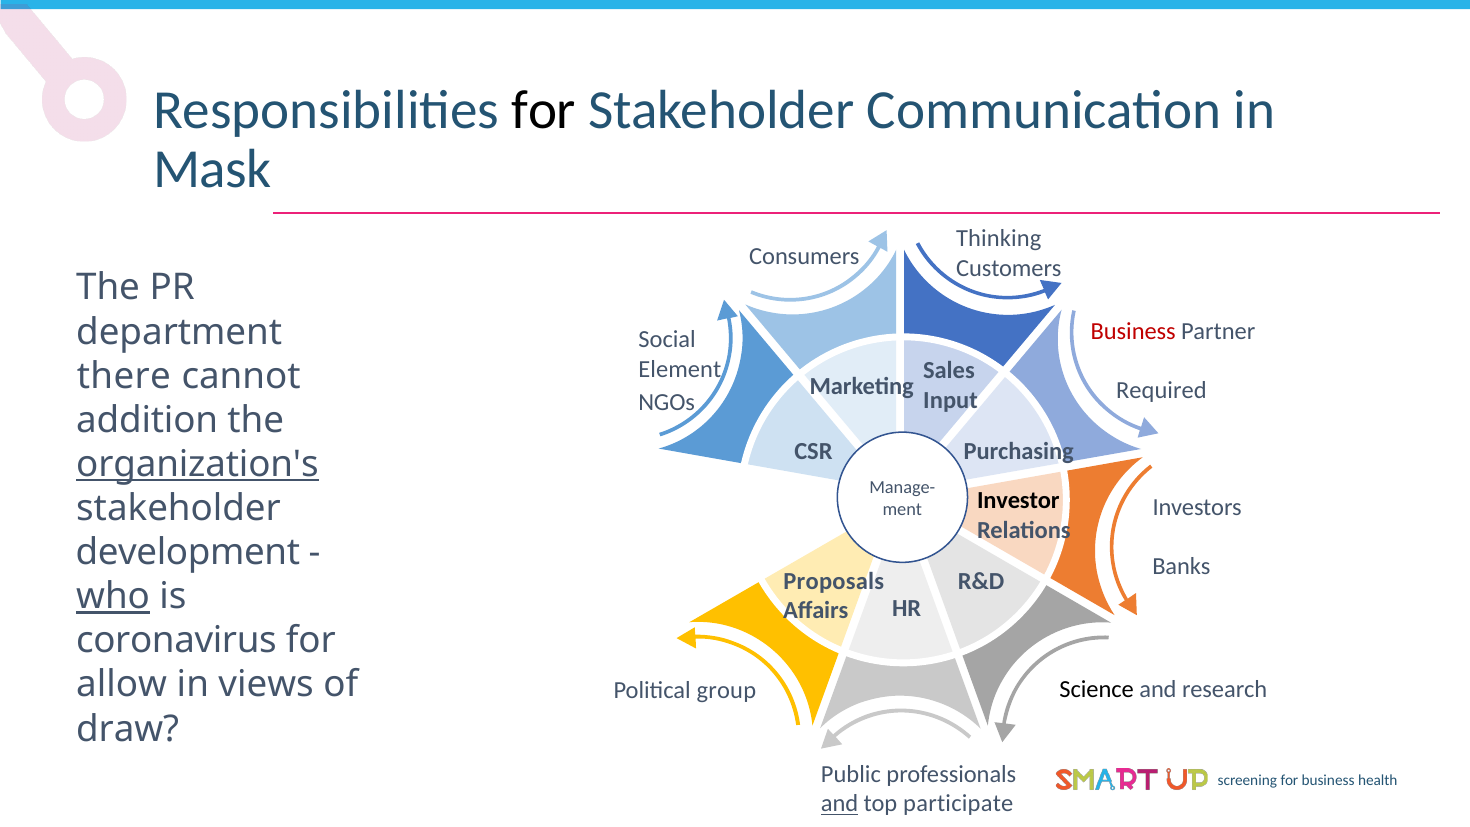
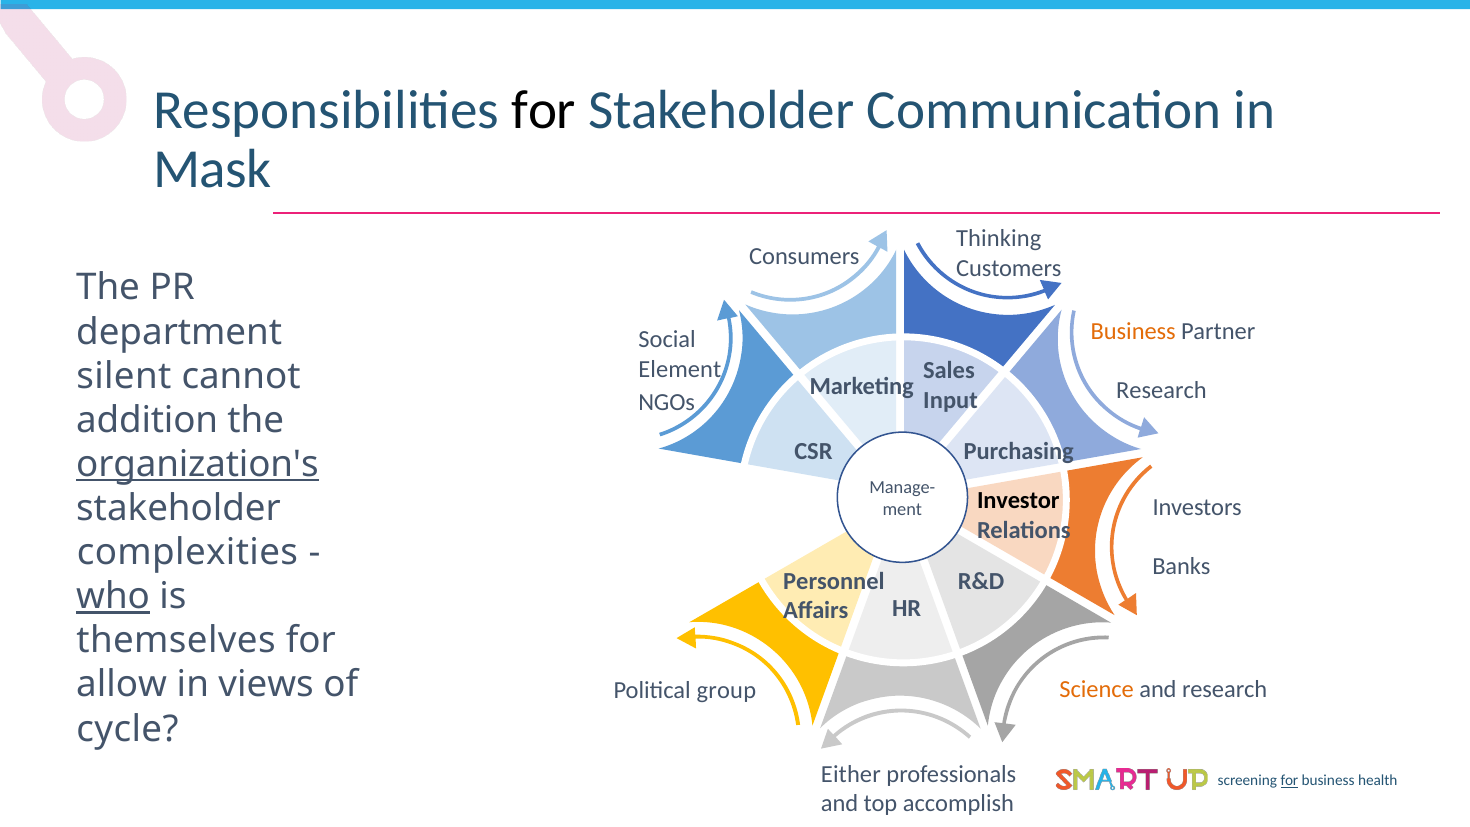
Business colour: red -> orange (1133, 331)
there: there -> silent (124, 376)
Required: Required -> Research (1161, 391)
development: development -> complexities (187, 552)
Proposals: Proposals -> Personnel (834, 581)
coronavirus: coronavirus -> themselves (176, 641)
Science colour: black -> orange (1097, 689)
draw: draw -> cycle (127, 729)
Public: Public -> Either (851, 774)
for underline: none -> present (1289, 780)
and underline: present -> none (840, 804)
participate: participate -> accomplish (958, 804)
